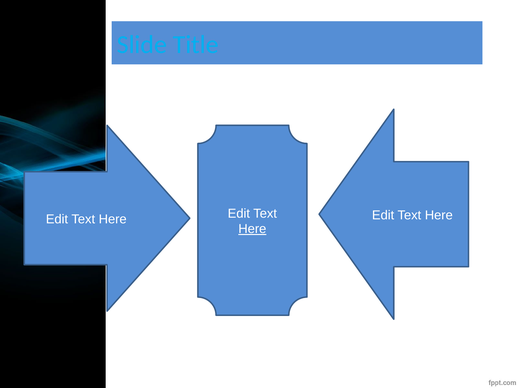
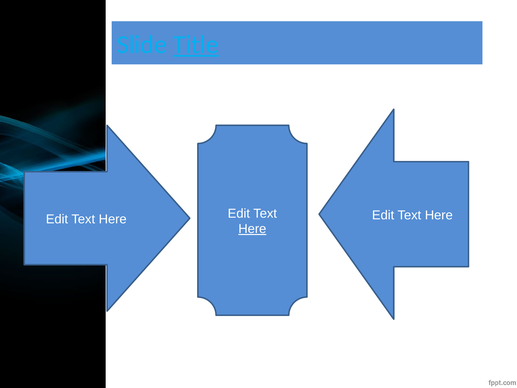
Title underline: none -> present (196, 45)
